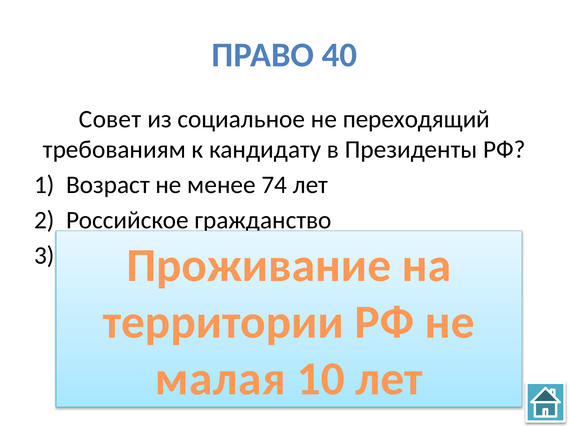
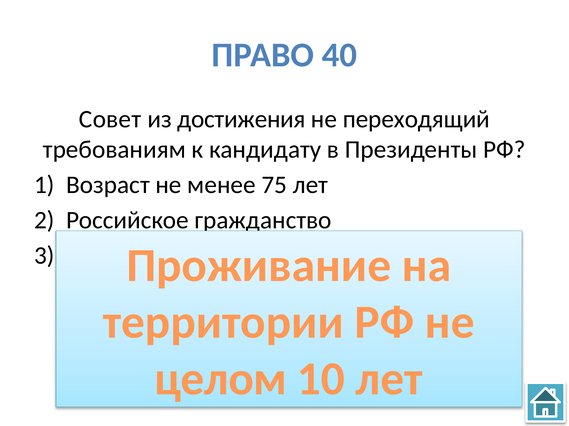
социальное: социальное -> достижения (241, 119)
74: 74 -> 75 (274, 185)
малая: малая -> целом (221, 380)
